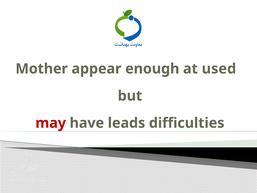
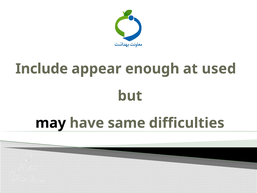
Mother: Mother -> Include (42, 69)
may colour: red -> black (51, 123)
leads: leads -> same (127, 123)
